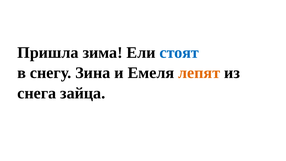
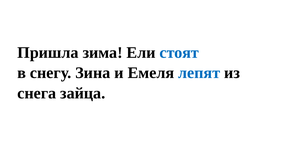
лепят colour: orange -> blue (199, 73)
